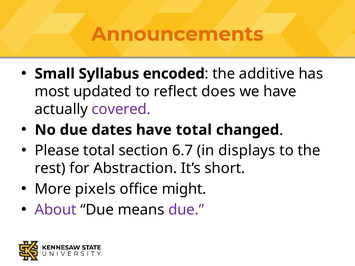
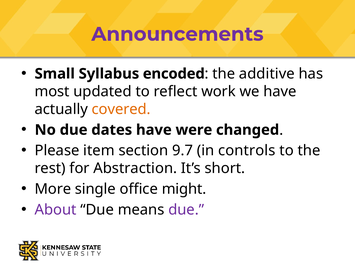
Announcements colour: orange -> purple (177, 34)
does: does -> work (218, 92)
covered colour: purple -> orange (121, 109)
have total: total -> were (194, 130)
Please total: total -> item (99, 151)
6.7: 6.7 -> 9.7 (183, 151)
displays: displays -> controls (247, 151)
pixels: pixels -> single (95, 189)
